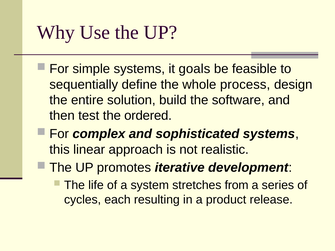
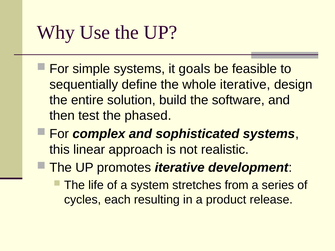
whole process: process -> iterative (245, 85)
ordered: ordered -> phased (148, 116)
